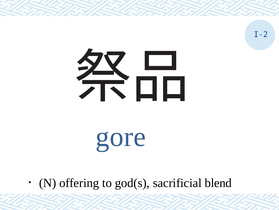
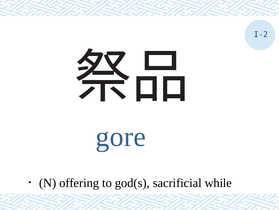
blend: blend -> while (218, 182)
